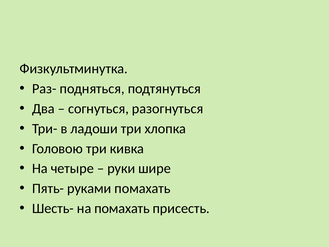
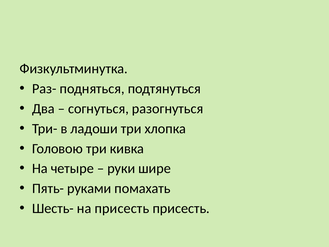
на помахать: помахать -> присесть (122, 208)
